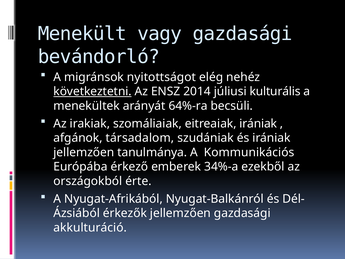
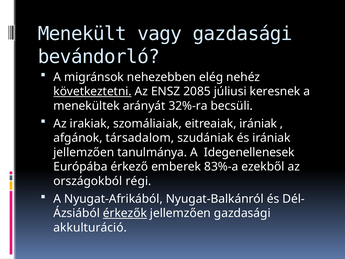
nyitottságot: nyitottságot -> nehezebben (162, 77)
2014: 2014 -> 2085 (197, 91)
kulturális: kulturális -> keresnek (275, 91)
64%-ra: 64%-ra -> 32%-ra (188, 106)
Kommunikációs: Kommunikációs -> Idegenellenesek (249, 152)
34%-a: 34%-a -> 83%-a (221, 167)
érte: érte -> régi (138, 181)
érkezők underline: none -> present (125, 213)
